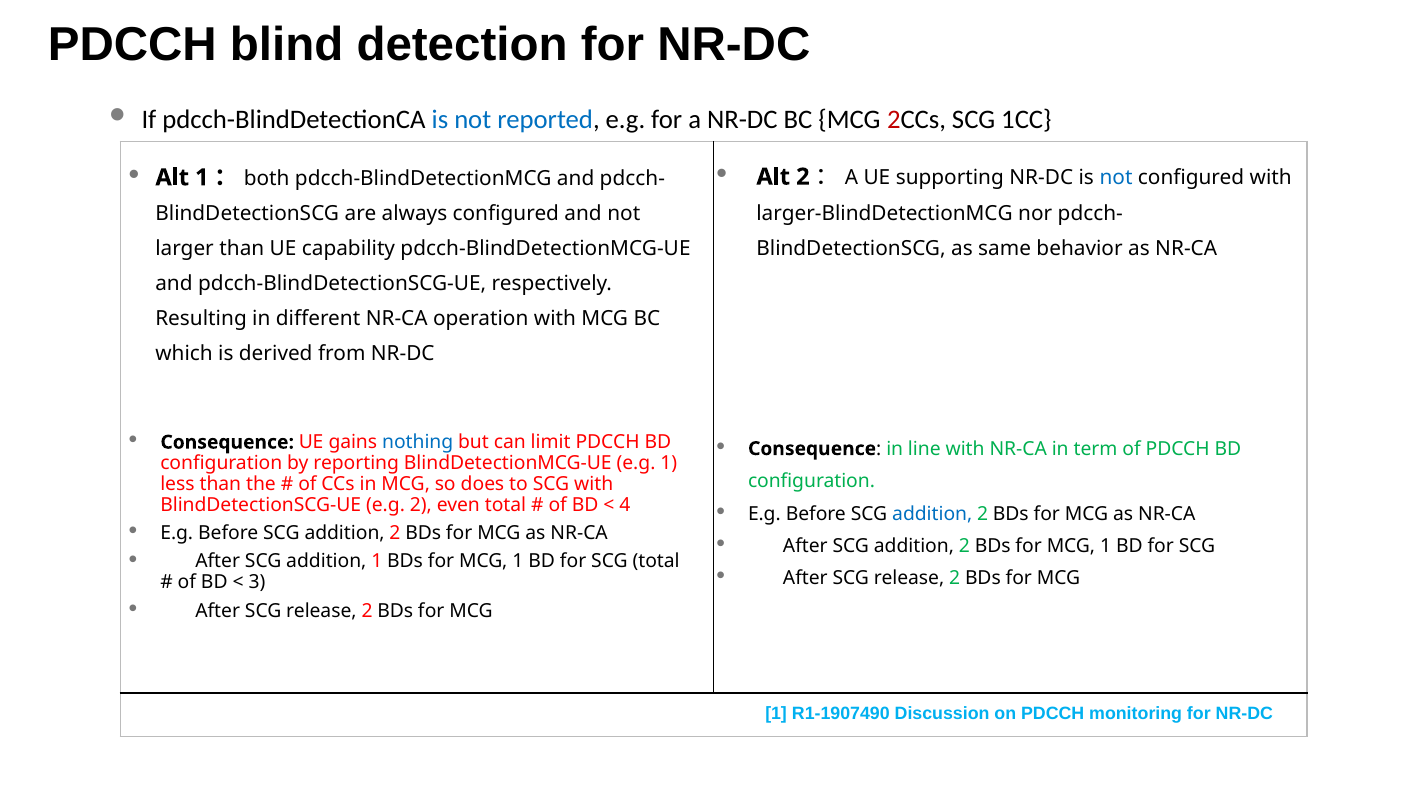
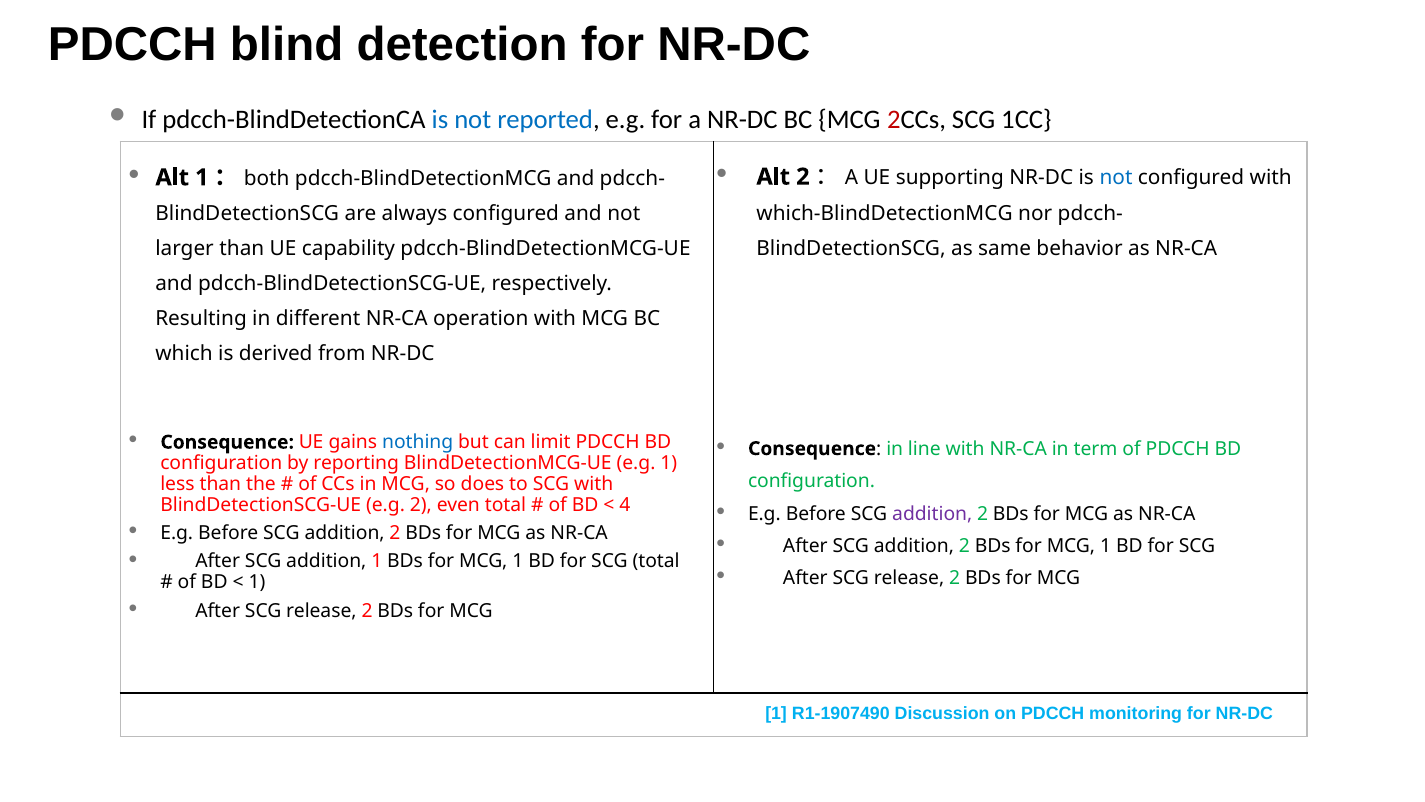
larger-BlindDetectionMCG: larger-BlindDetectionMCG -> which-BlindDetectionMCG (885, 213)
addition colour: blue -> purple (932, 513)
3: 3 -> 1 (257, 582)
